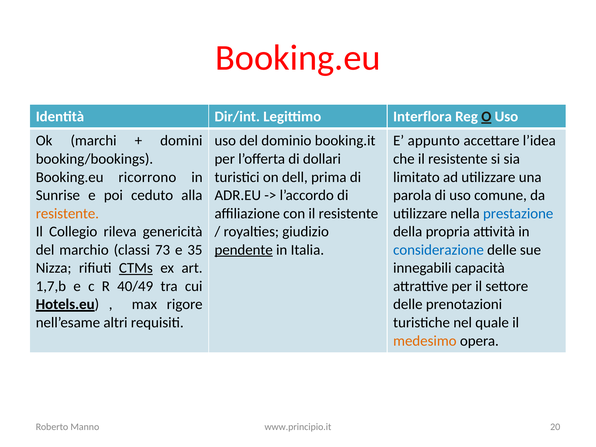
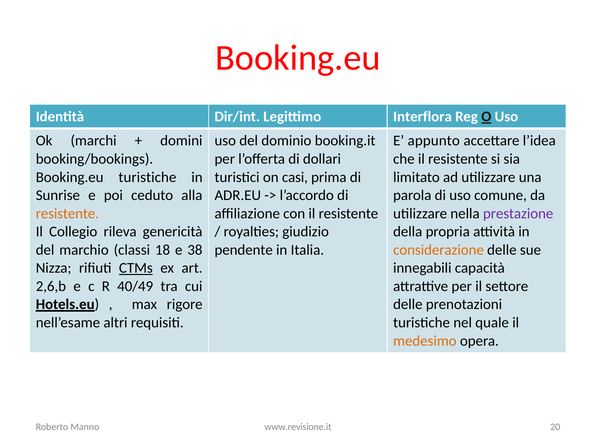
Booking.eu ricorrono: ricorrono -> turistiche (147, 177)
dell: dell -> casi (295, 177)
prestazione colour: blue -> purple (518, 213)
73: 73 -> 18 (163, 250)
35: 35 -> 38 (195, 250)
pendente underline: present -> none (244, 250)
considerazione colour: blue -> orange (438, 250)
1,7,b: 1,7,b -> 2,6,b (51, 286)
www.principio.it: www.principio.it -> www.revisione.it (298, 427)
